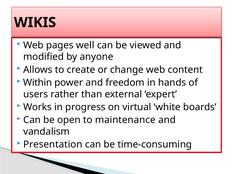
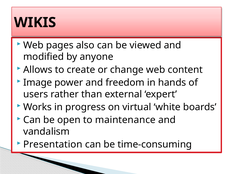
well: well -> also (85, 45)
Within: Within -> Image (38, 83)
